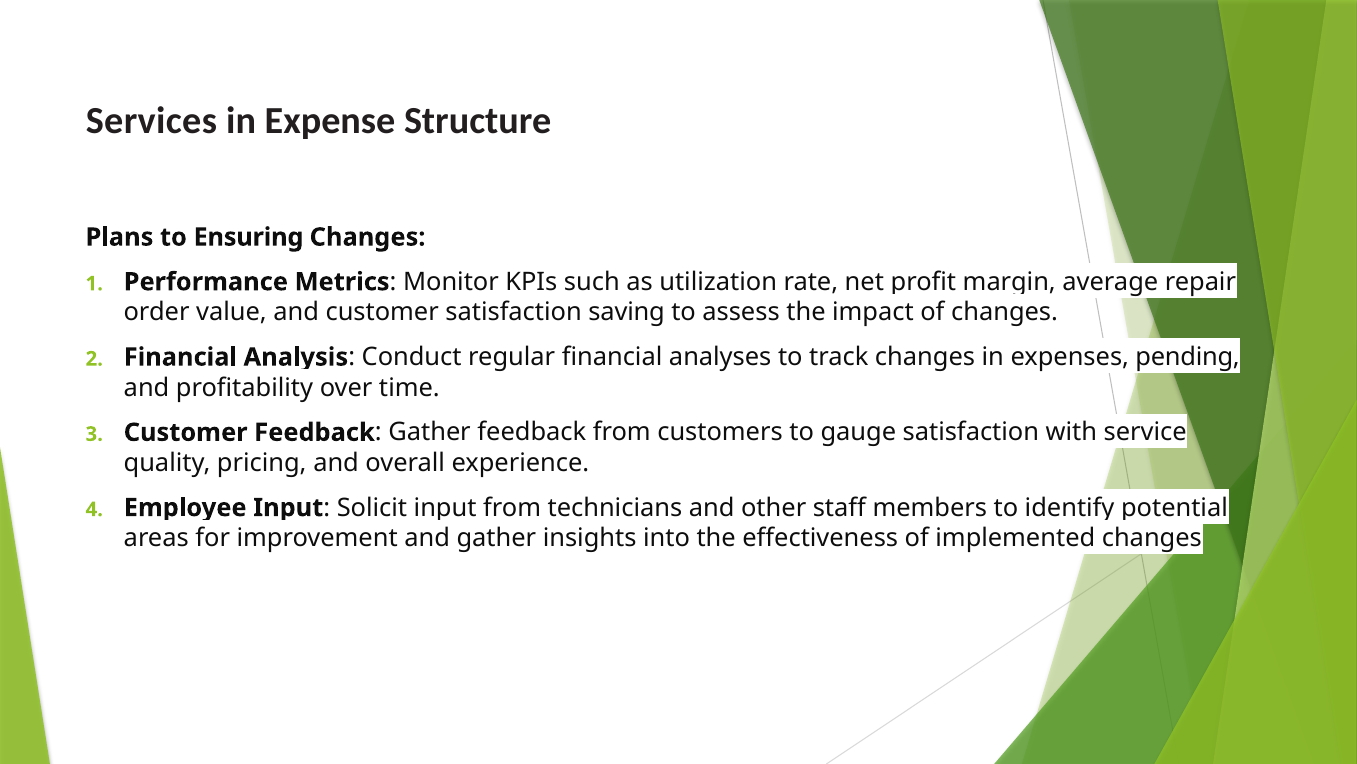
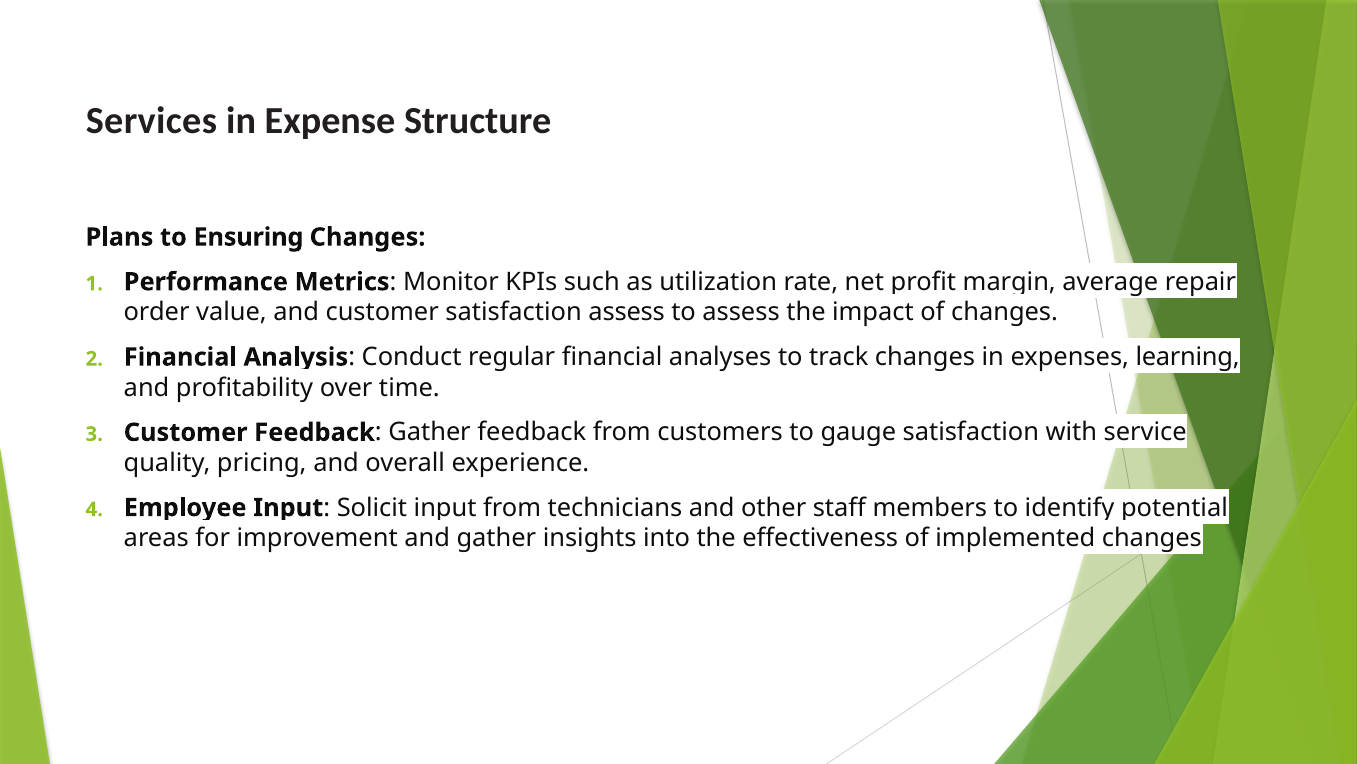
satisfaction saving: saving -> assess (627, 312)
pending: pending -> learning (1188, 357)
